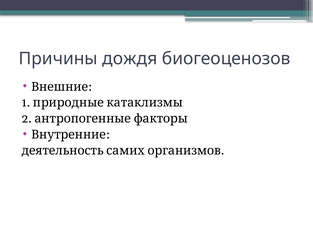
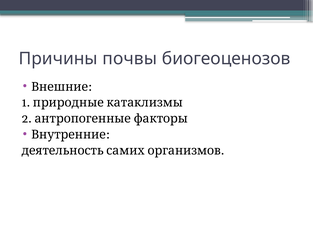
дождя: дождя -> почвы (130, 59)
